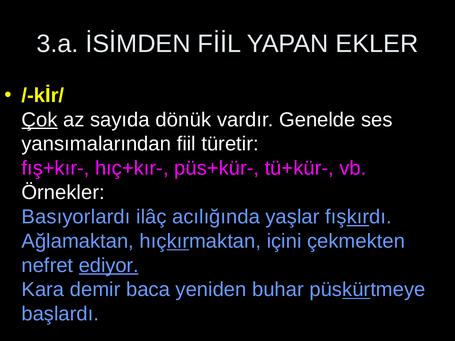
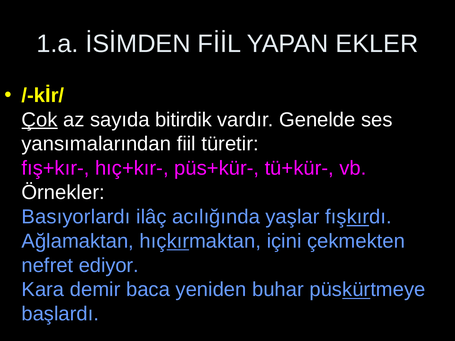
3.a: 3.a -> 1.a (57, 44)
dönük: dönük -> bitirdik (184, 120)
ediyor underline: present -> none (109, 266)
